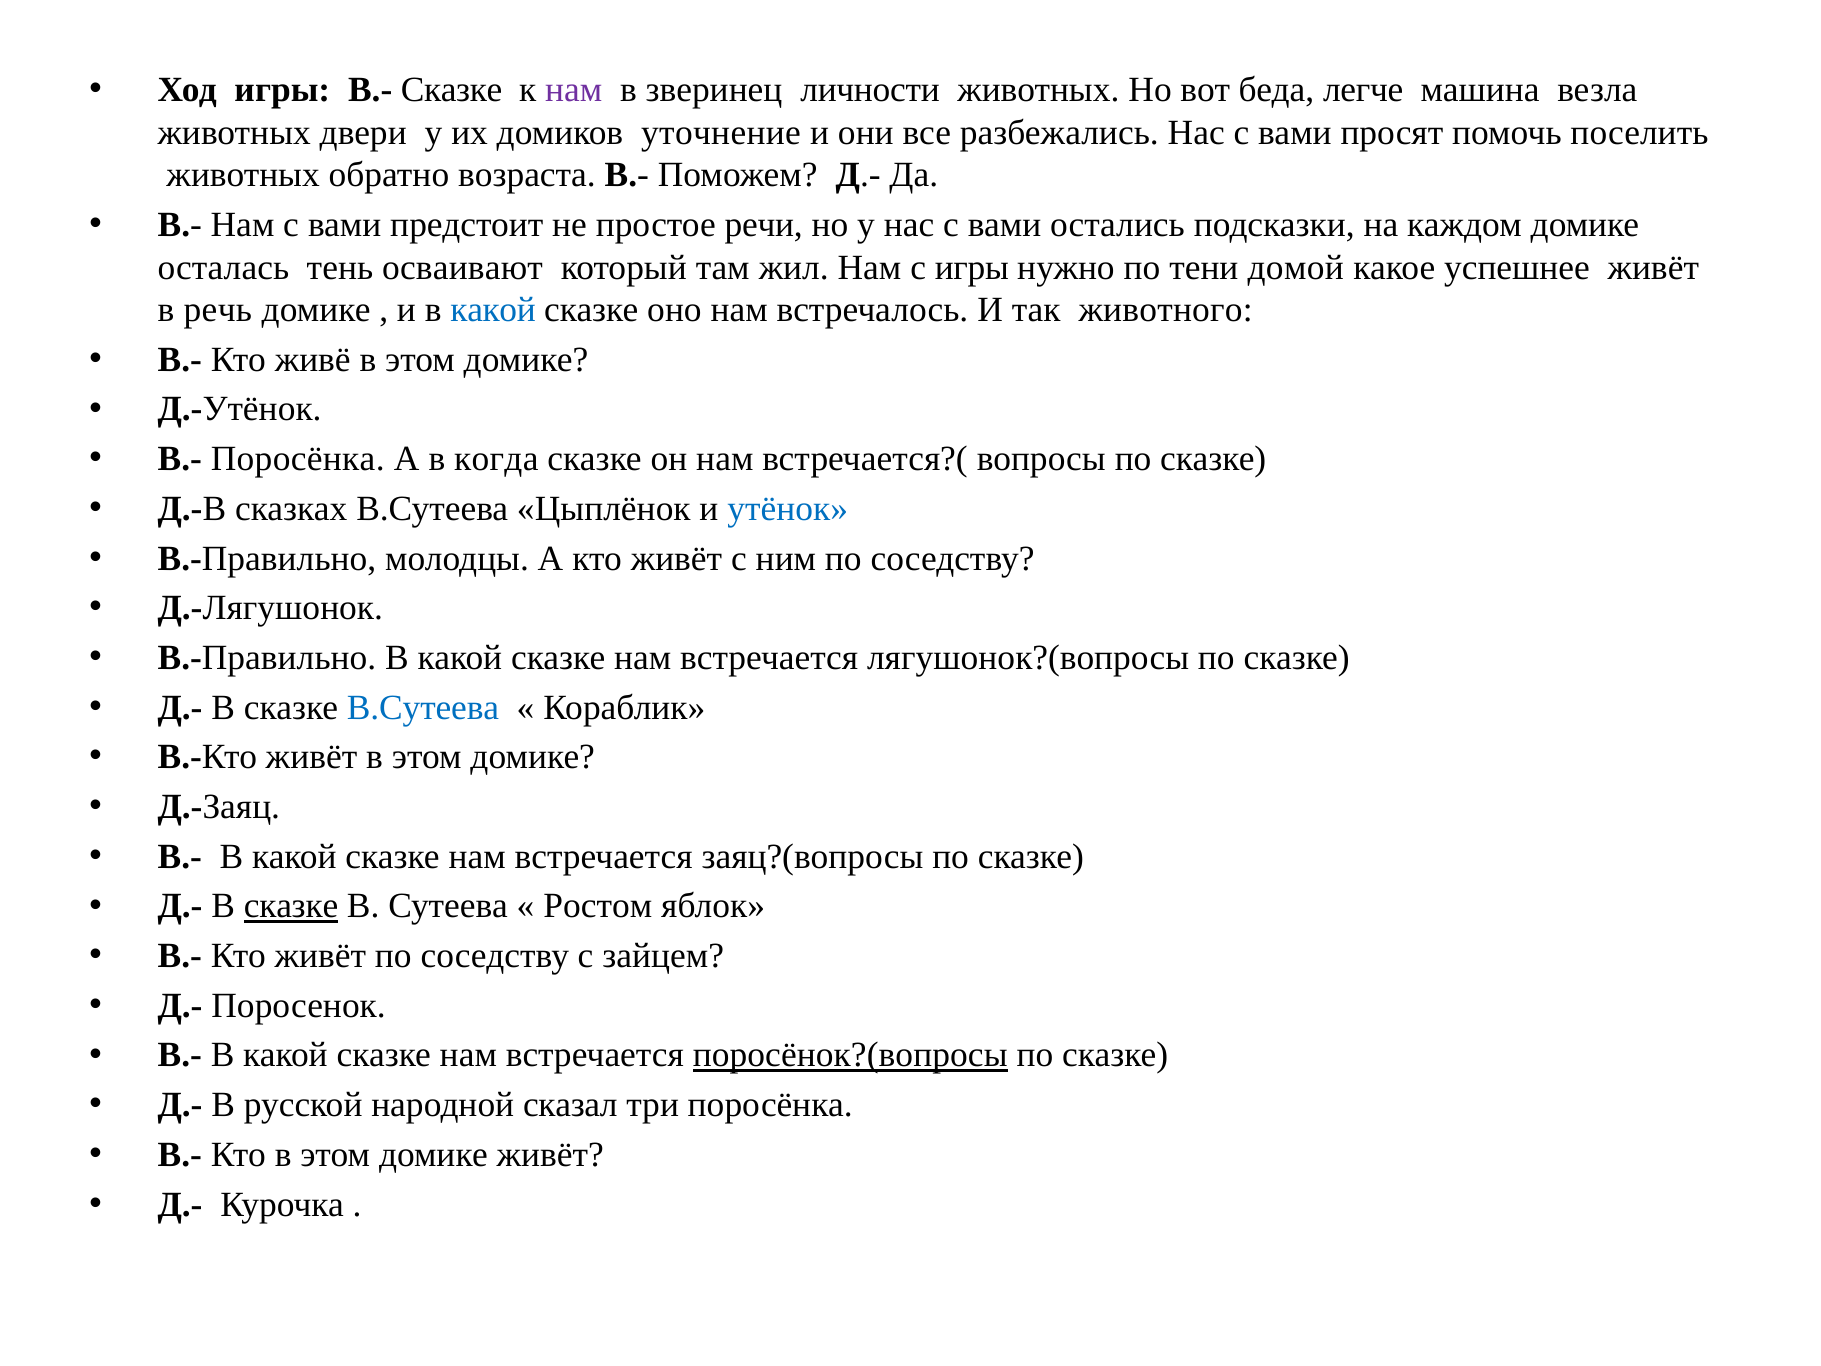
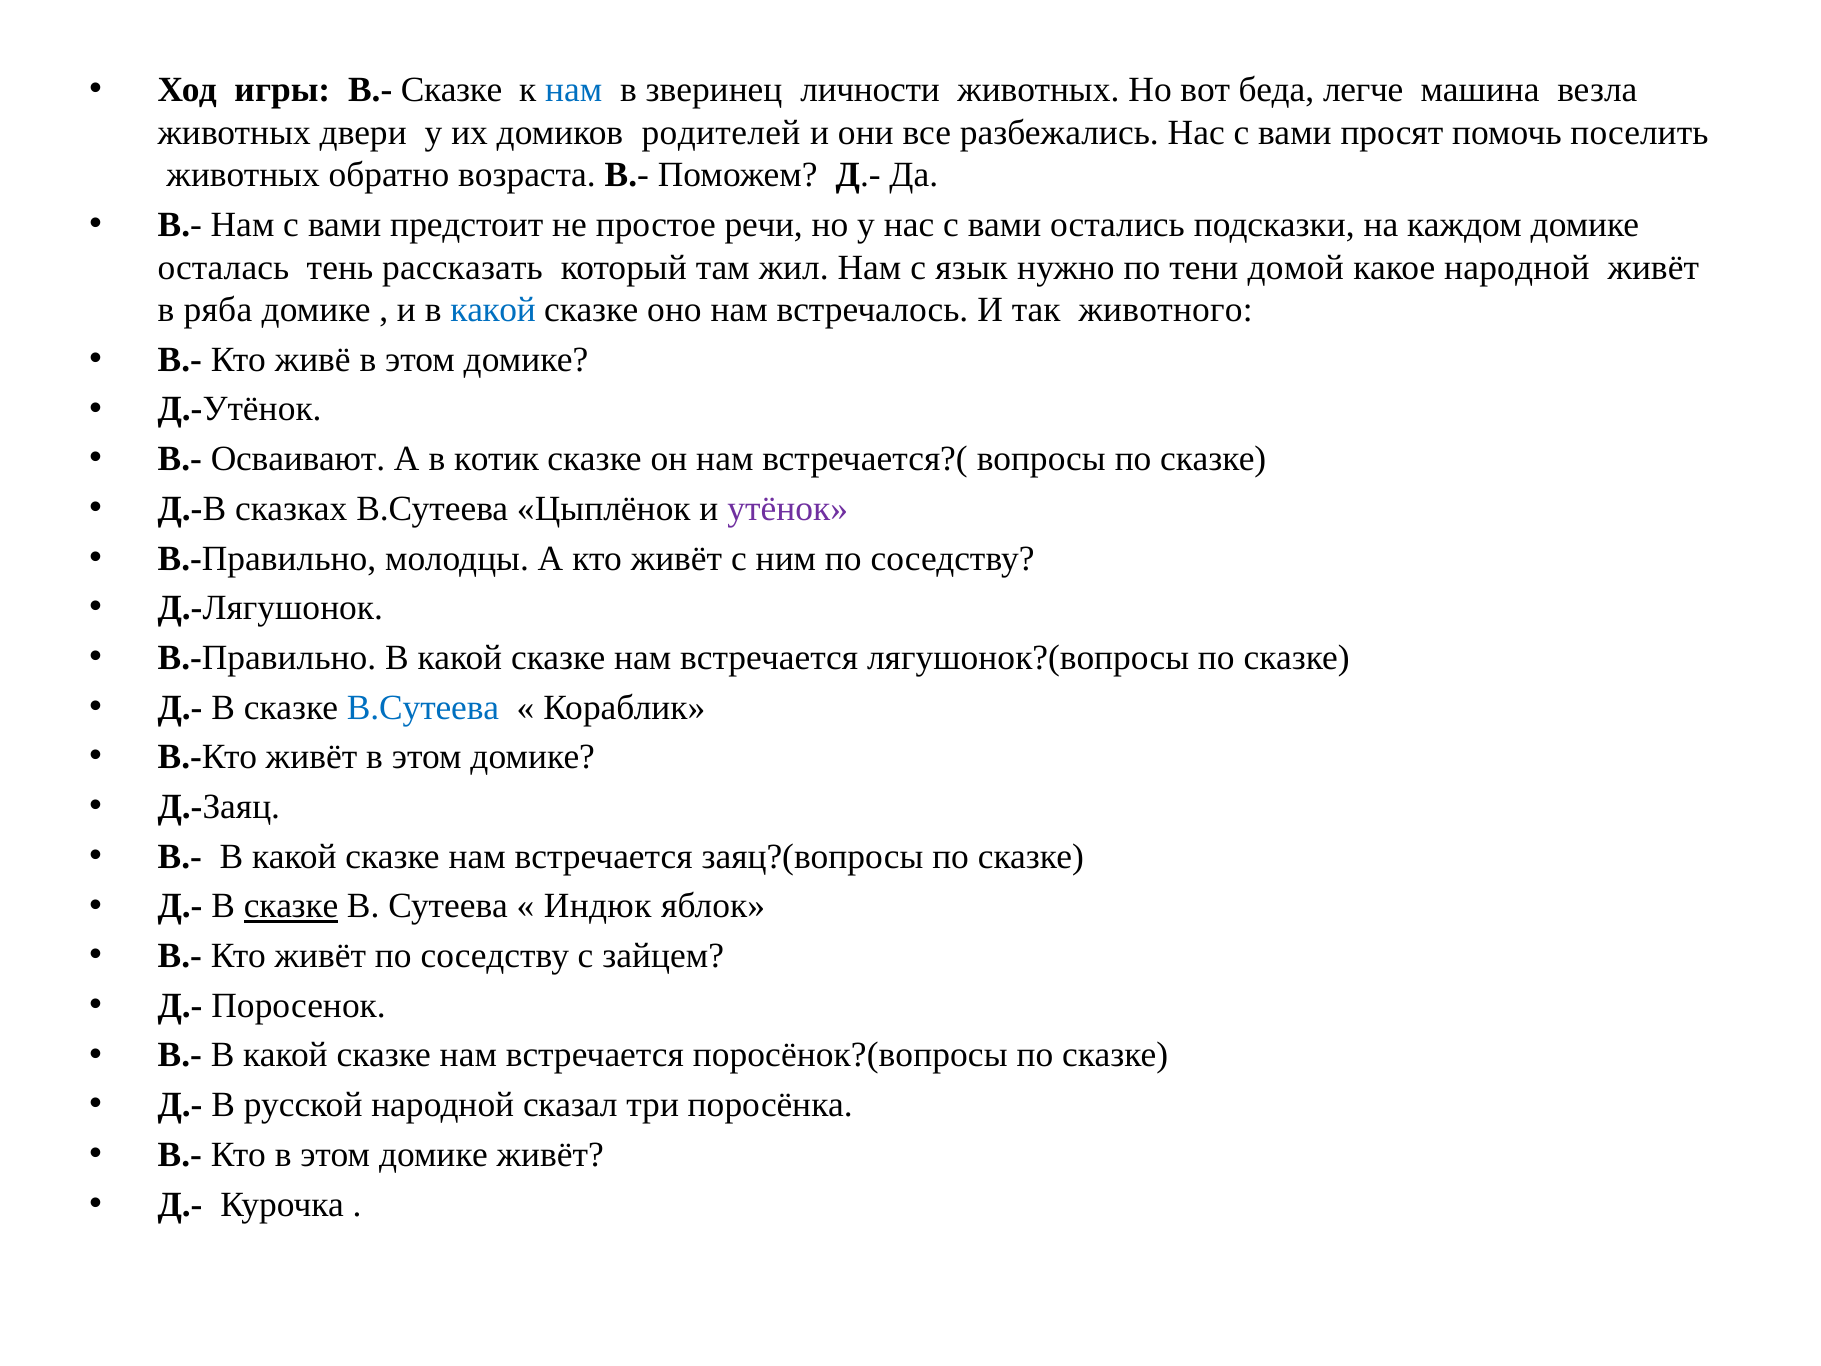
нам colour: purple -> blue (574, 90)
уточнение: уточнение -> родителей (721, 132)
осваивают: осваивают -> рассказать (463, 267)
с игры: игры -> язык (971, 267)
какое успешнее: успешнее -> народной (1517, 267)
речь: речь -> ряба (218, 310)
В.- Поросёнка: Поросёнка -> Осваивают (298, 459)
когда: когда -> котик (497, 459)
утёнок colour: blue -> purple (788, 509)
Ростом: Ростом -> Индюк (598, 906)
поросёнок?(вопросы underline: present -> none (850, 1055)
